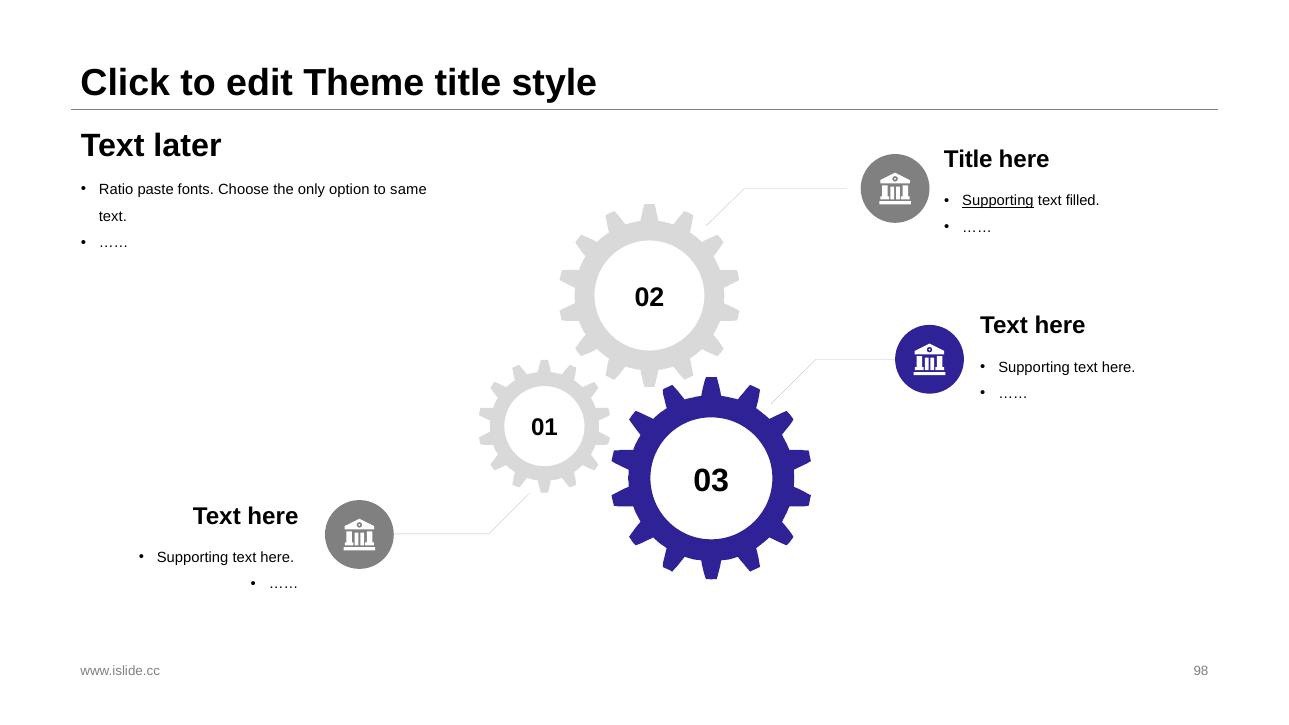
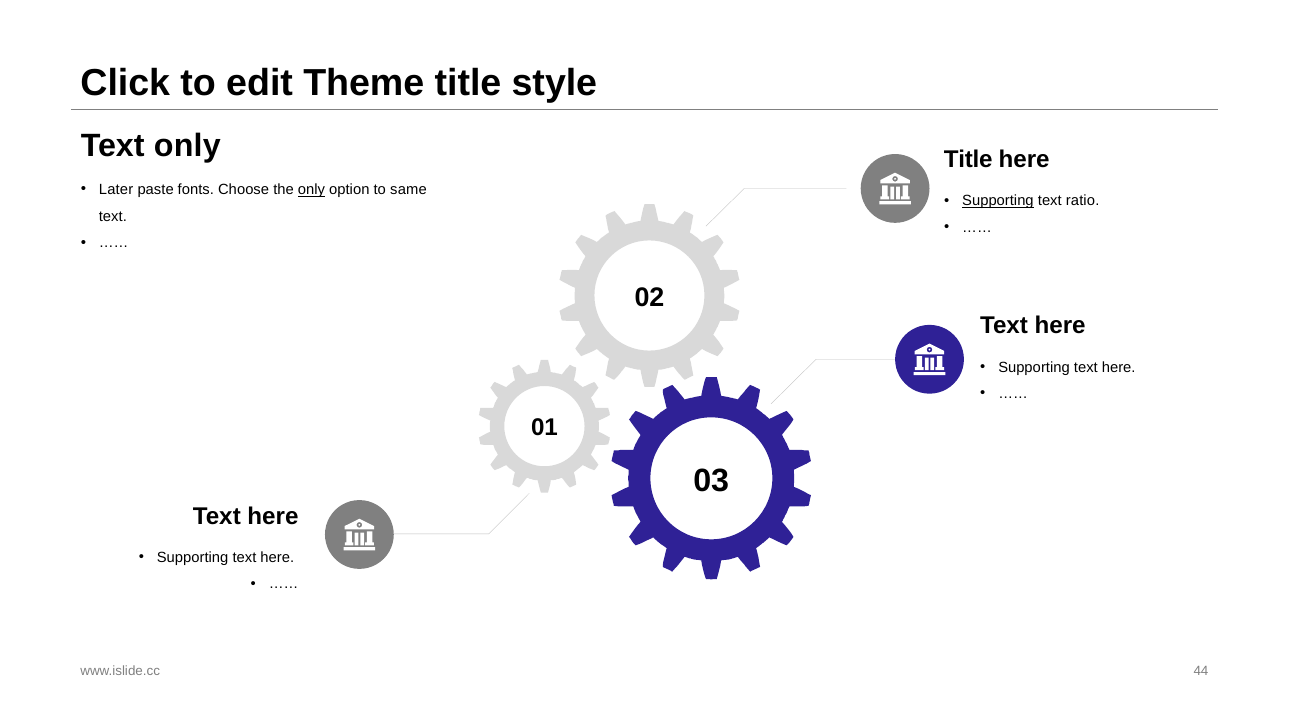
Text later: later -> only (187, 146)
Ratio: Ratio -> Later (116, 190)
only underline: none -> present (311, 190)
filled: filled -> ratio (1083, 201)
98: 98 -> 44 (1201, 672)
